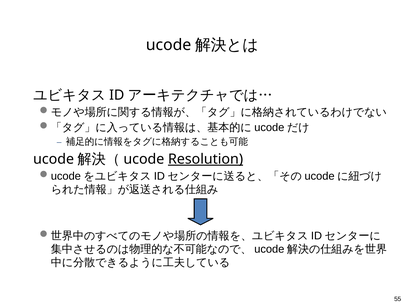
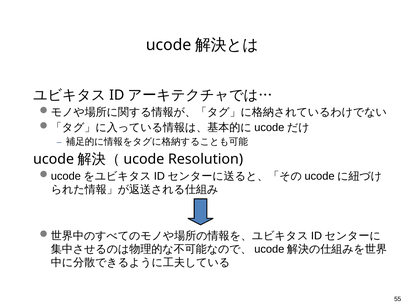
Resolution underline: present -> none (206, 159)
